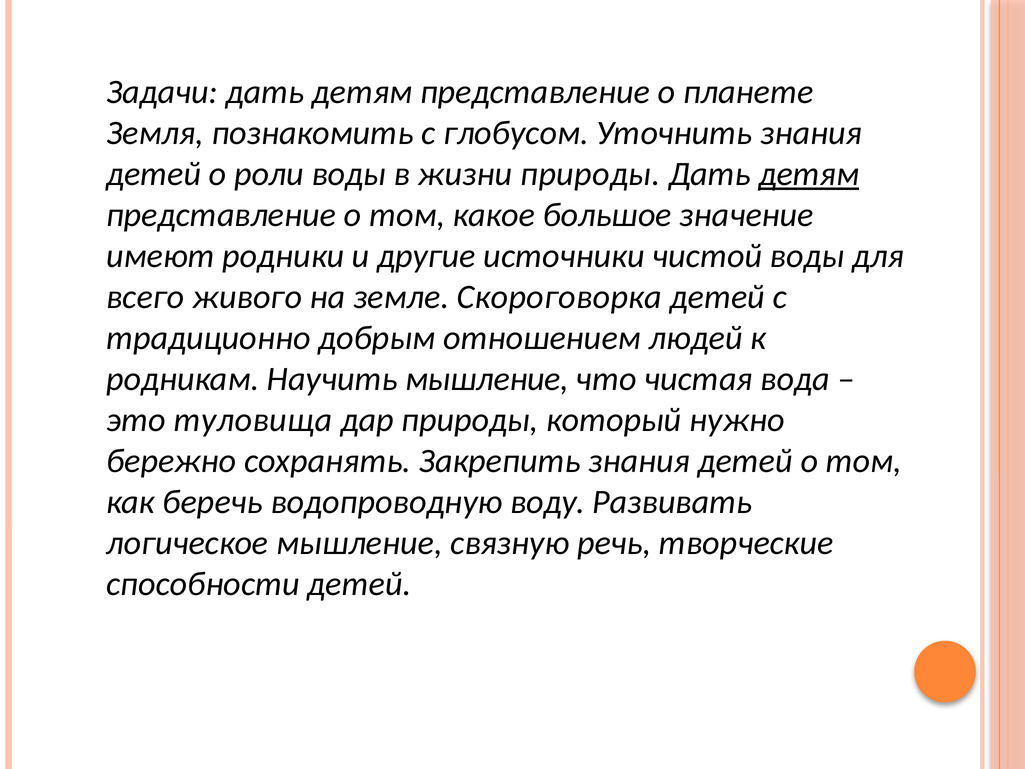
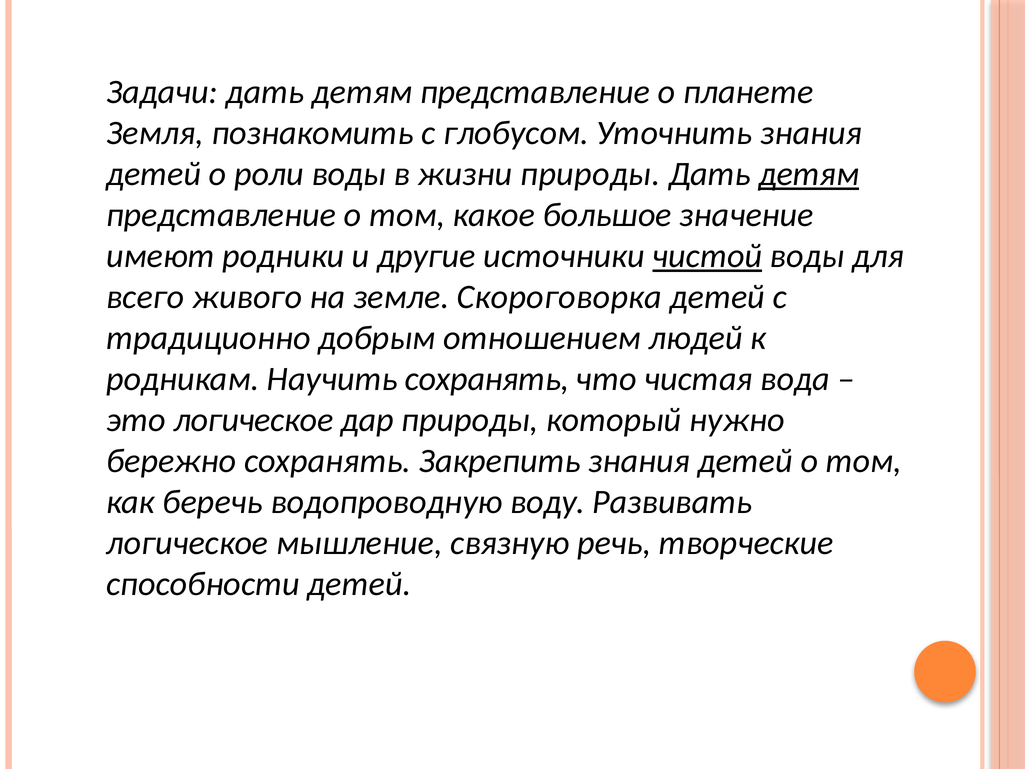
чистой underline: none -> present (707, 256)
Научить мышление: мышление -> сохранять (487, 379)
это туловища: туловища -> логическое (253, 420)
